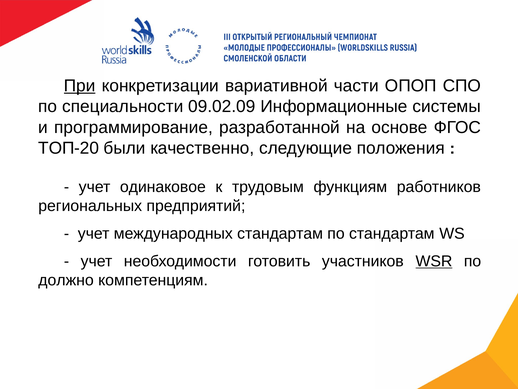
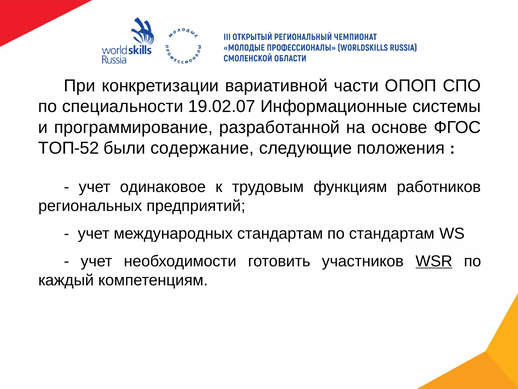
При underline: present -> none (80, 86)
09.02.09: 09.02.09 -> 19.02.07 (222, 106)
ТОП-20: ТОП-20 -> ТОП-52 (69, 148)
качественно: качественно -> содержание (202, 148)
должно: должно -> каждый (66, 280)
